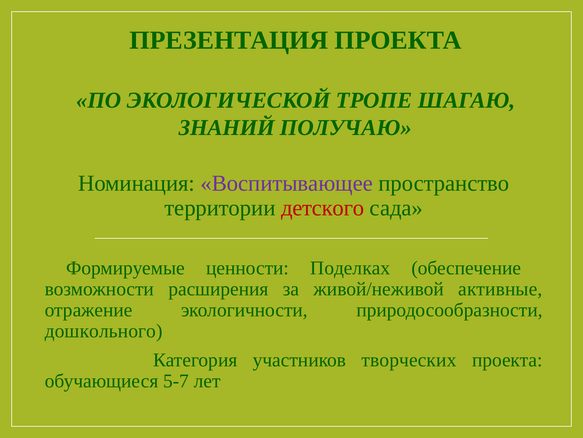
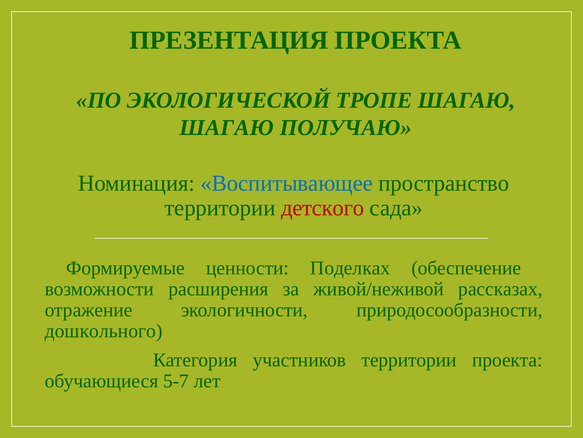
ЗНАНИЙ: ЗНАНИЙ -> ШАГАЮ (227, 127)
Воспитывающее colour: purple -> blue (287, 183)
активные: активные -> рассказах (500, 288)
участников творческих: творческих -> территории (409, 360)
